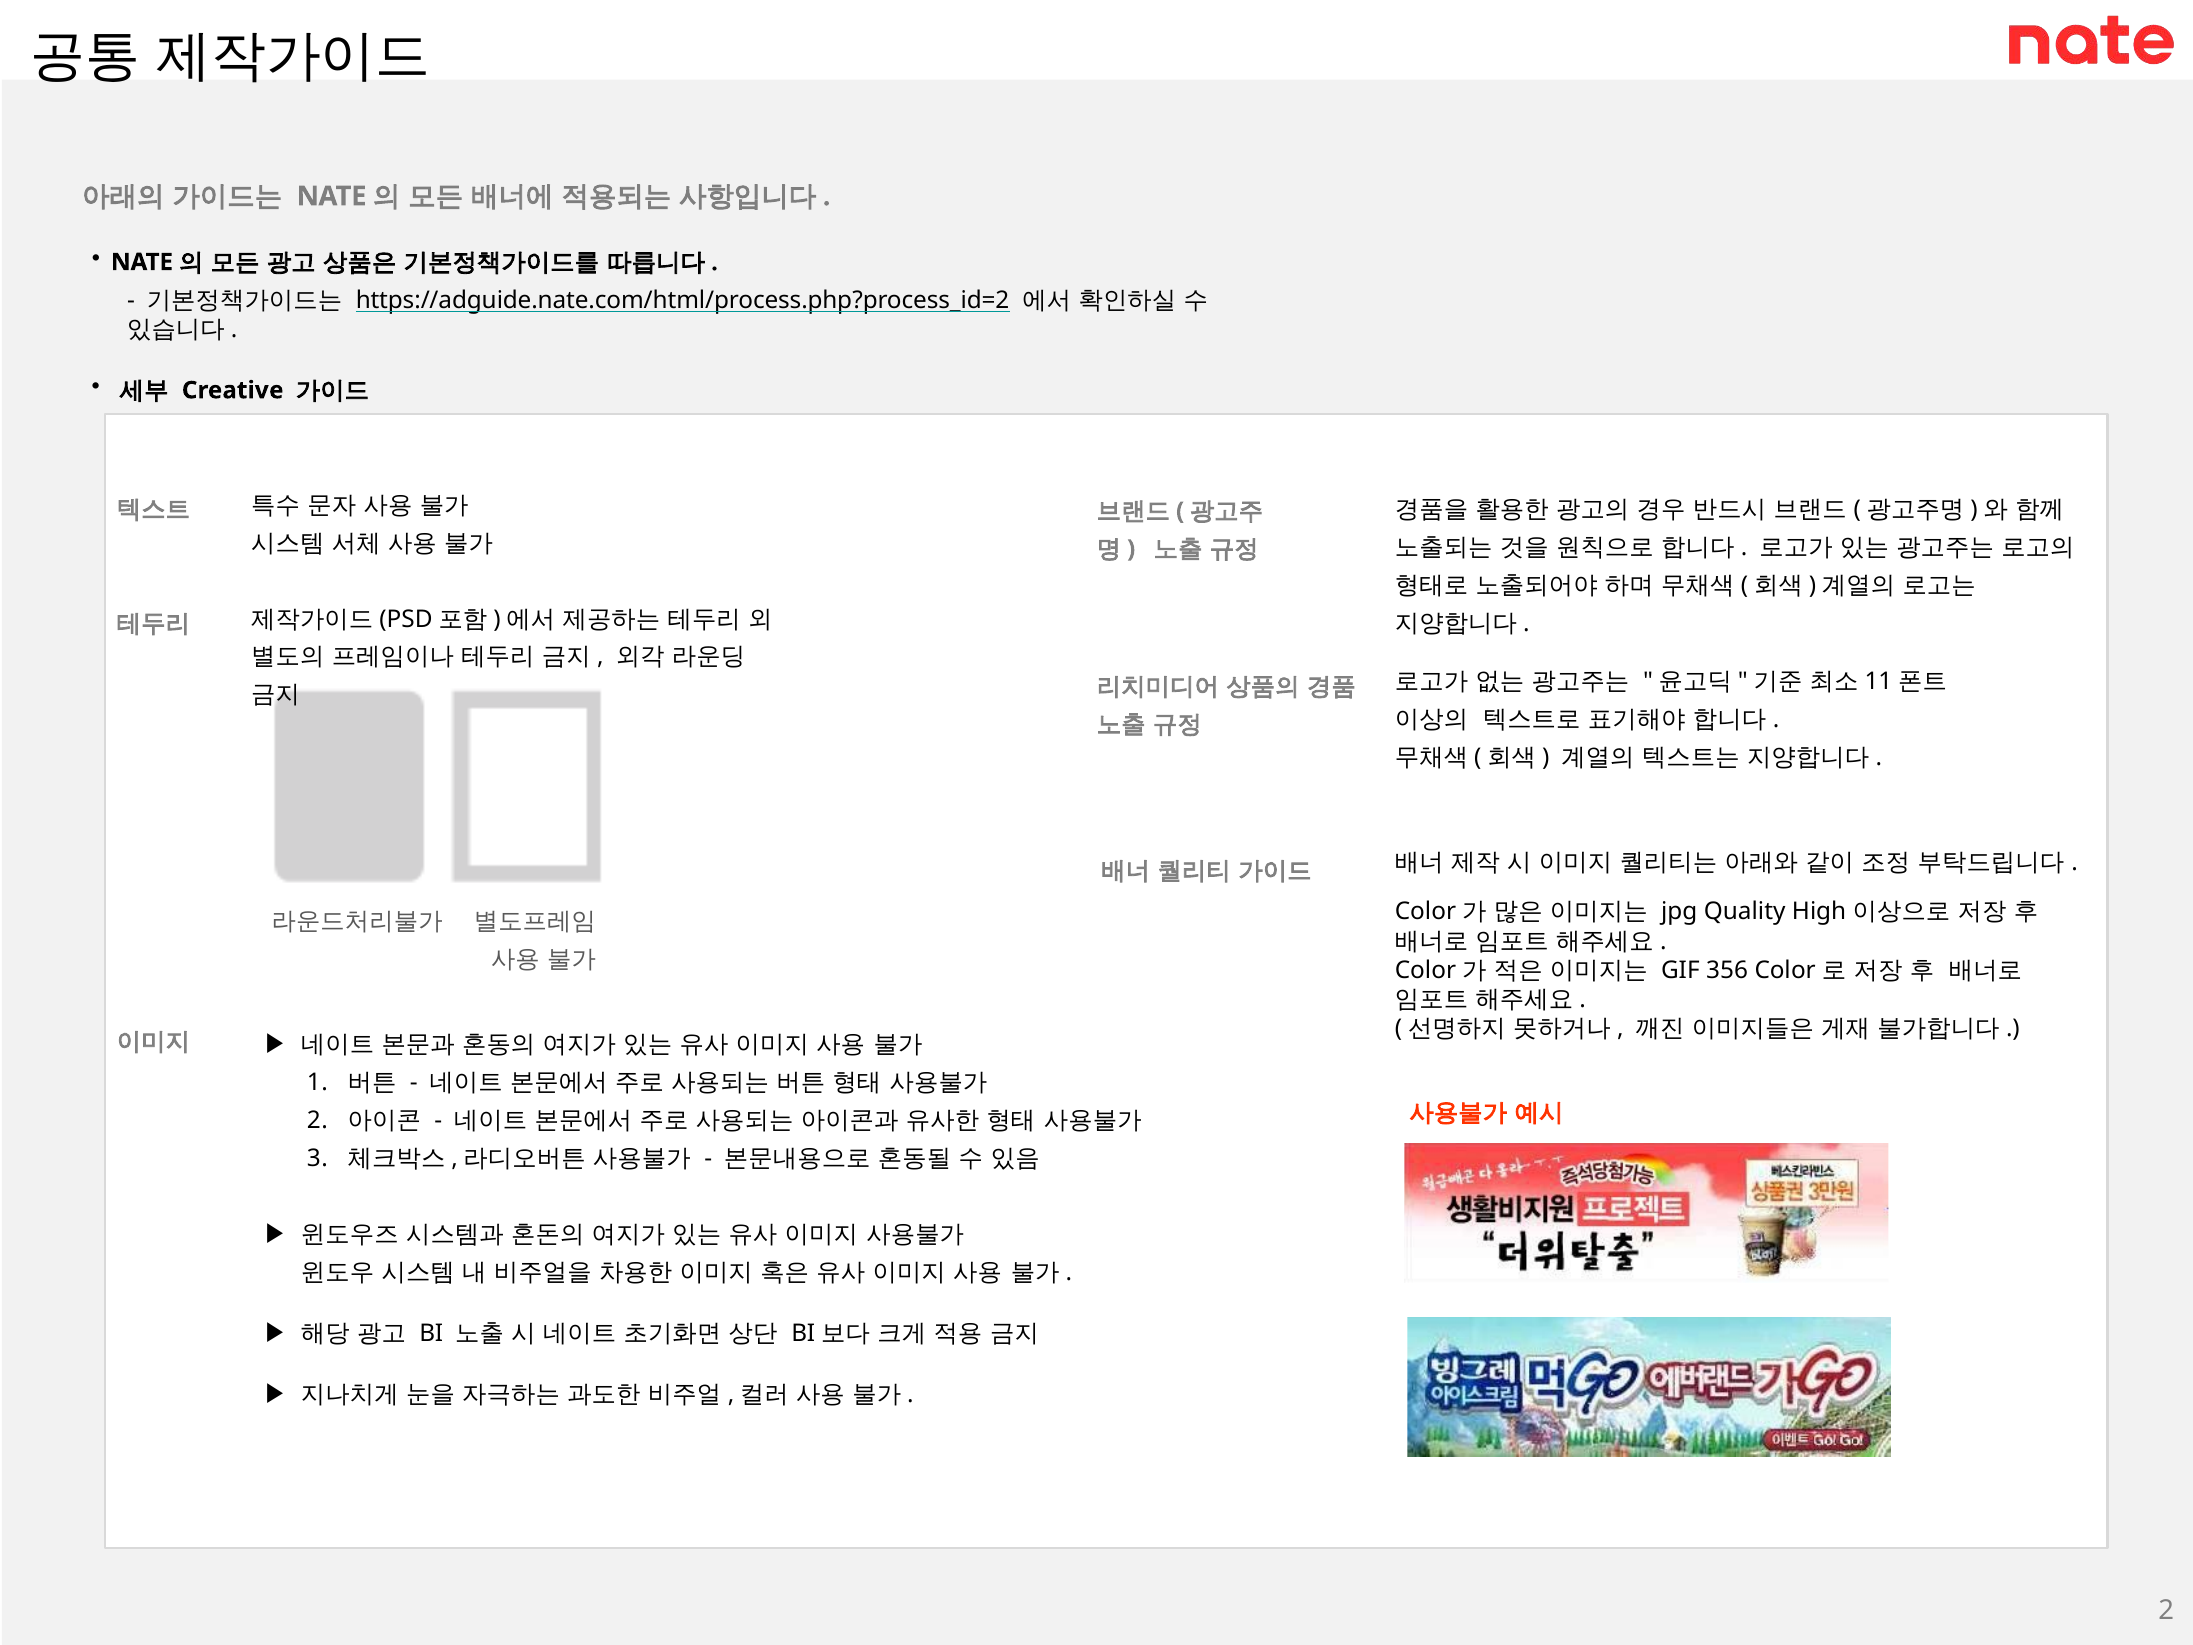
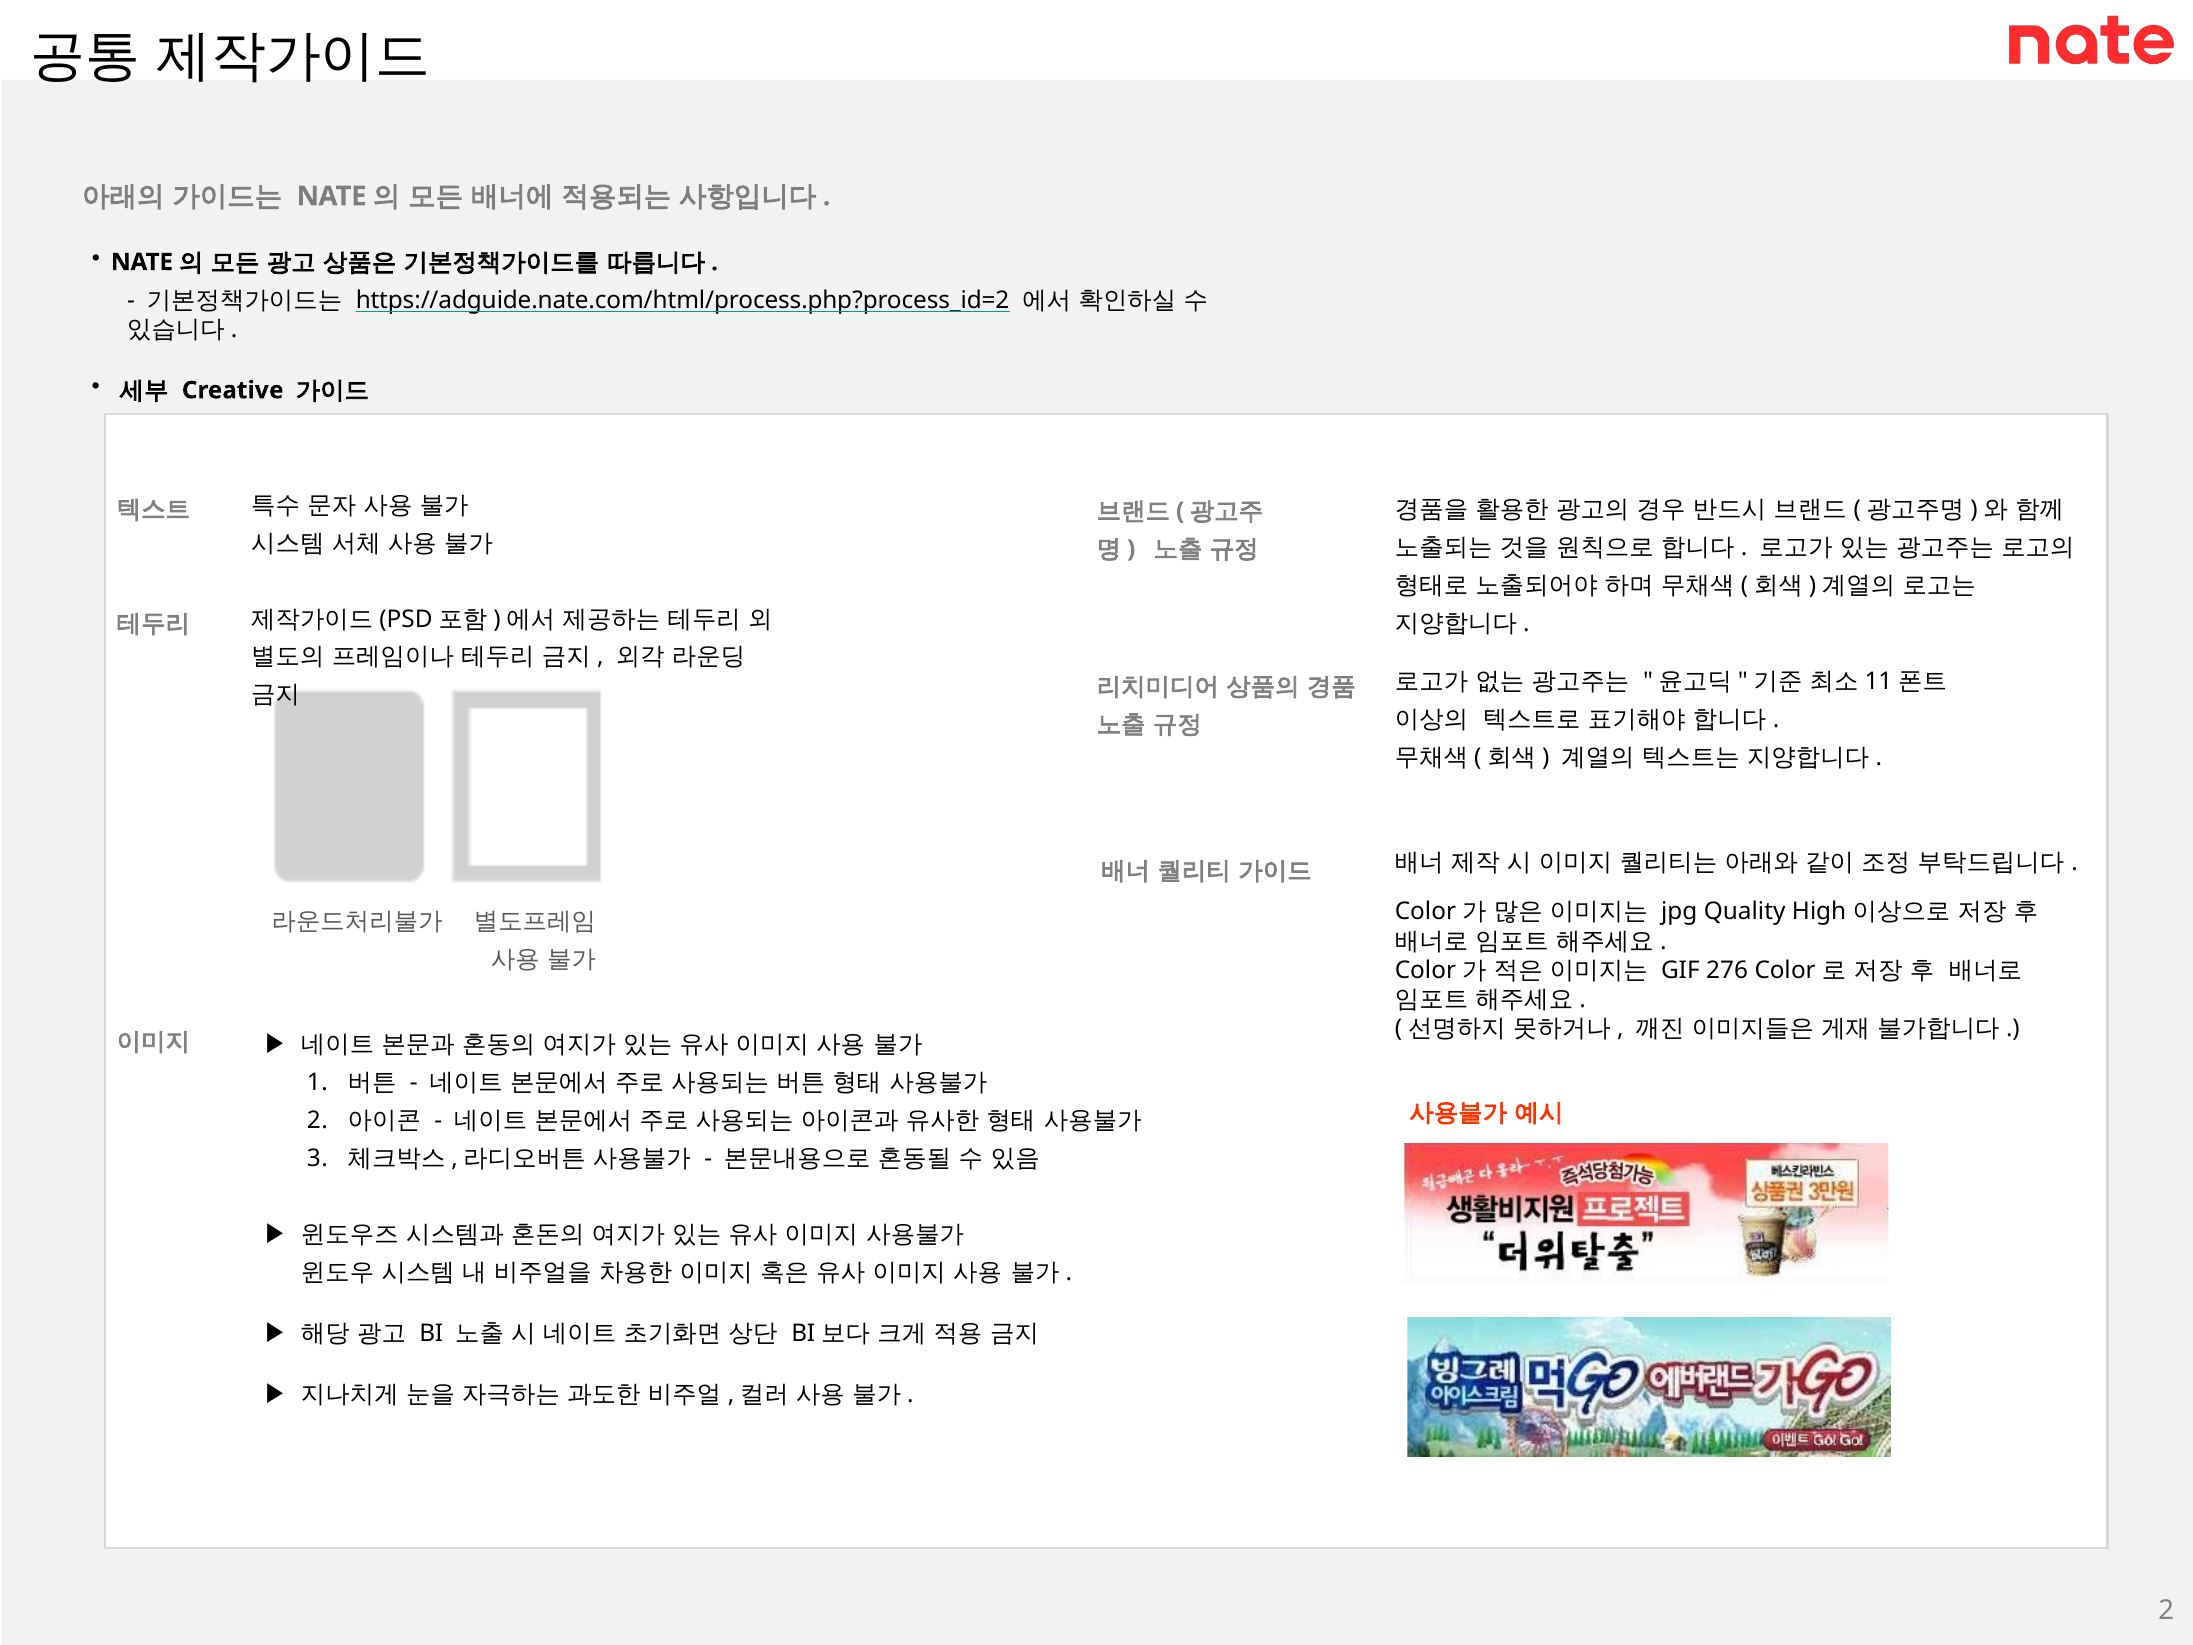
356: 356 -> 276 (1727, 970)
